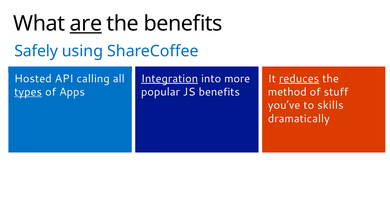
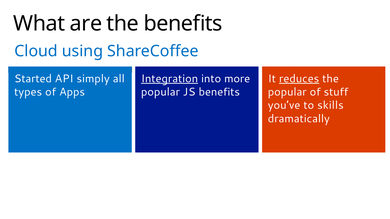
are underline: present -> none (86, 24)
Safely: Safely -> Cloud (36, 51)
Hosted: Hosted -> Started (33, 79)
calling: calling -> simply (93, 79)
types underline: present -> none (28, 92)
method: method -> popular (287, 92)
